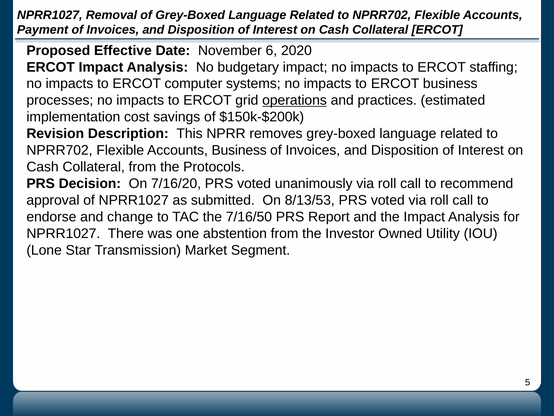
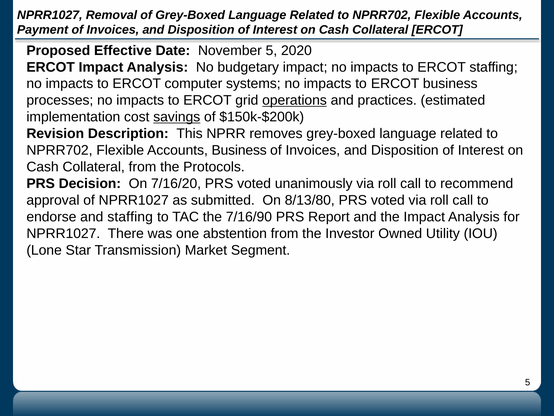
November 6: 6 -> 5 (271, 50)
savings underline: none -> present (177, 117)
8/13/53: 8/13/53 -> 8/13/80 (310, 200)
and change: change -> staffing (130, 217)
7/16/50: 7/16/50 -> 7/16/90 (249, 217)
